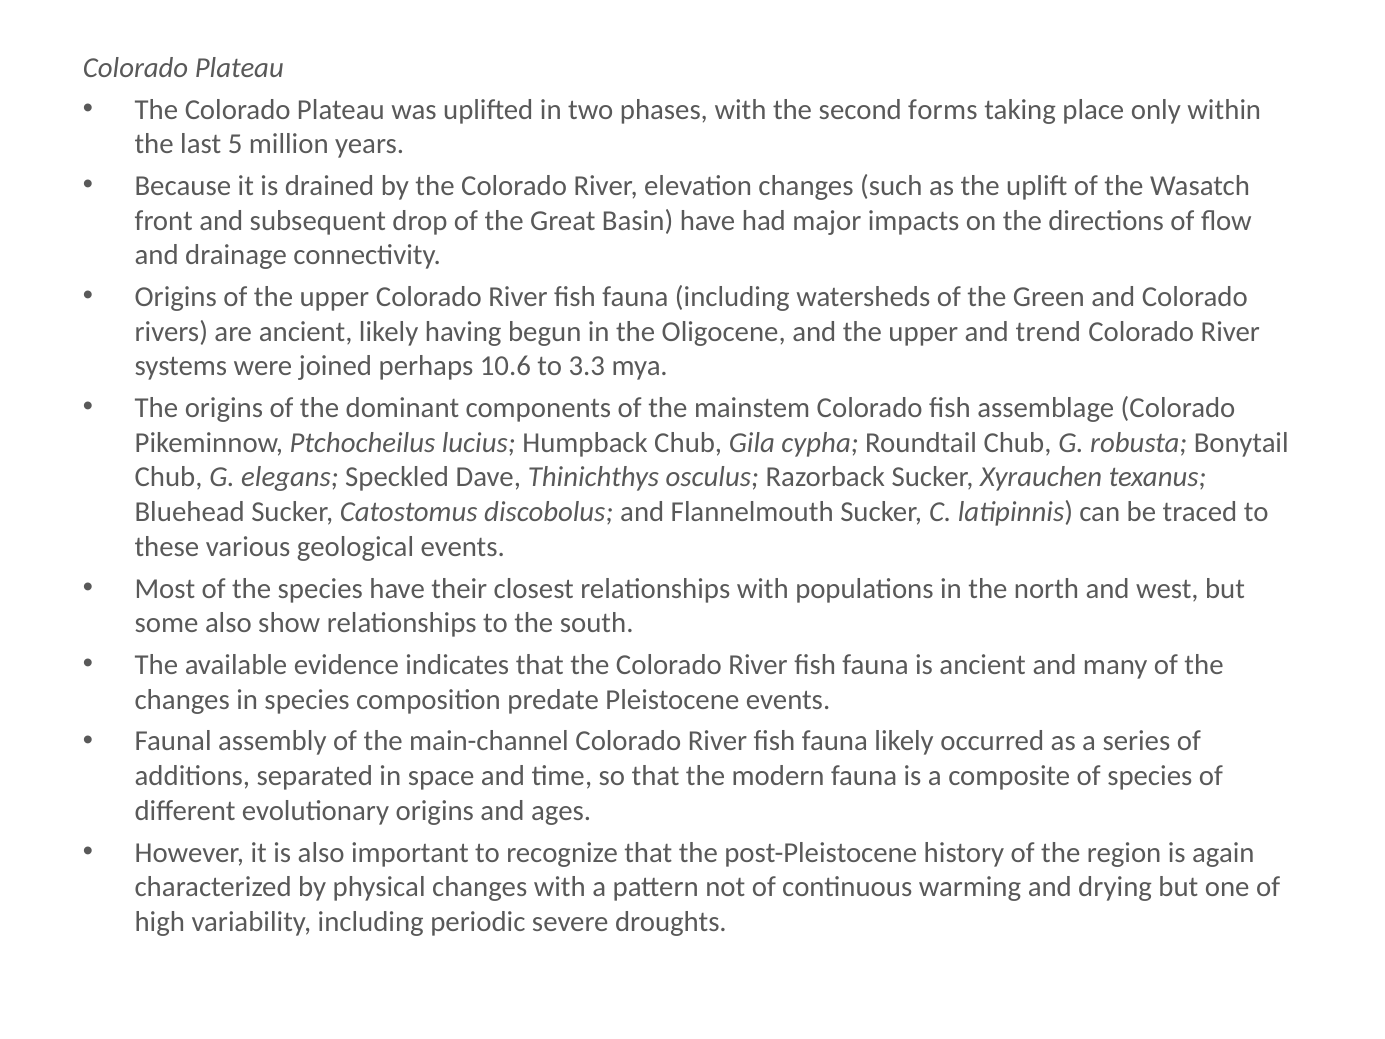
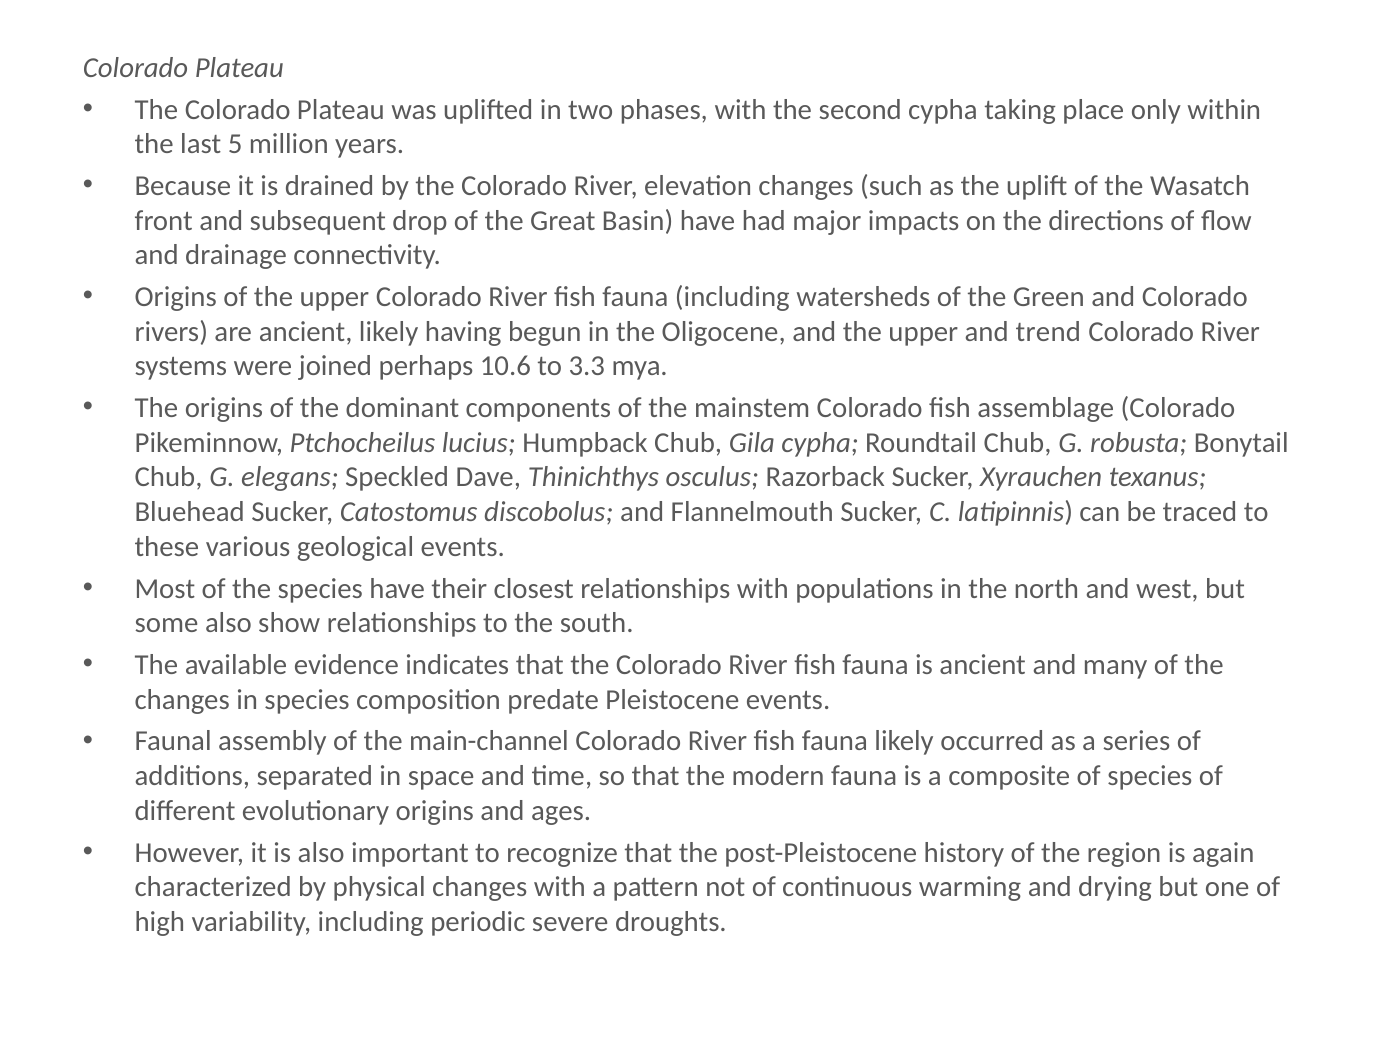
second forms: forms -> cypha (943, 109)
